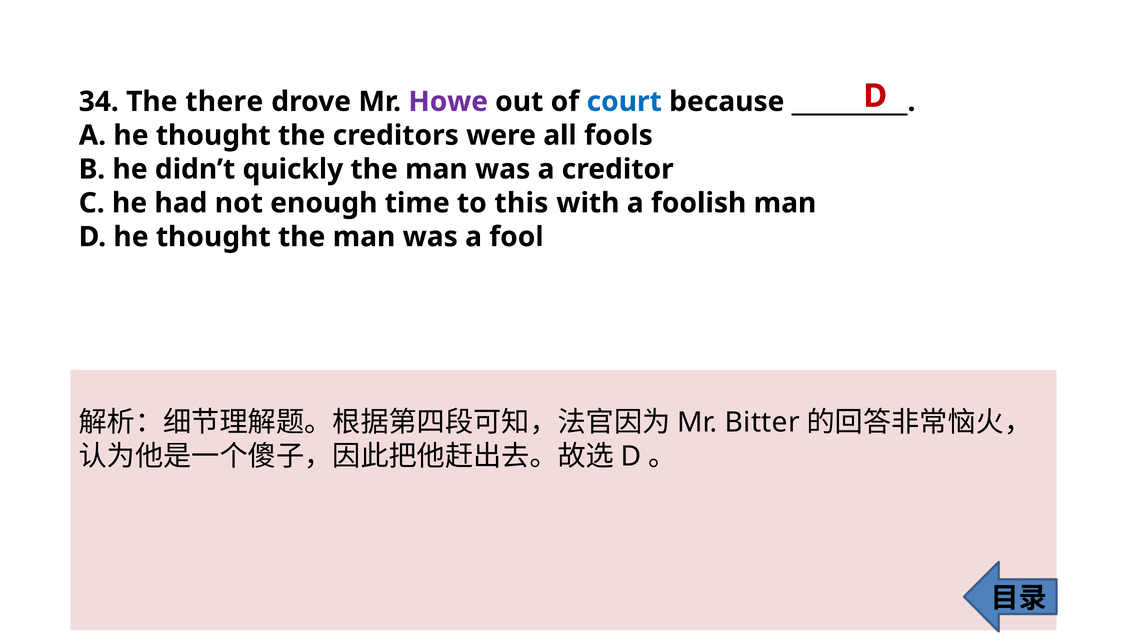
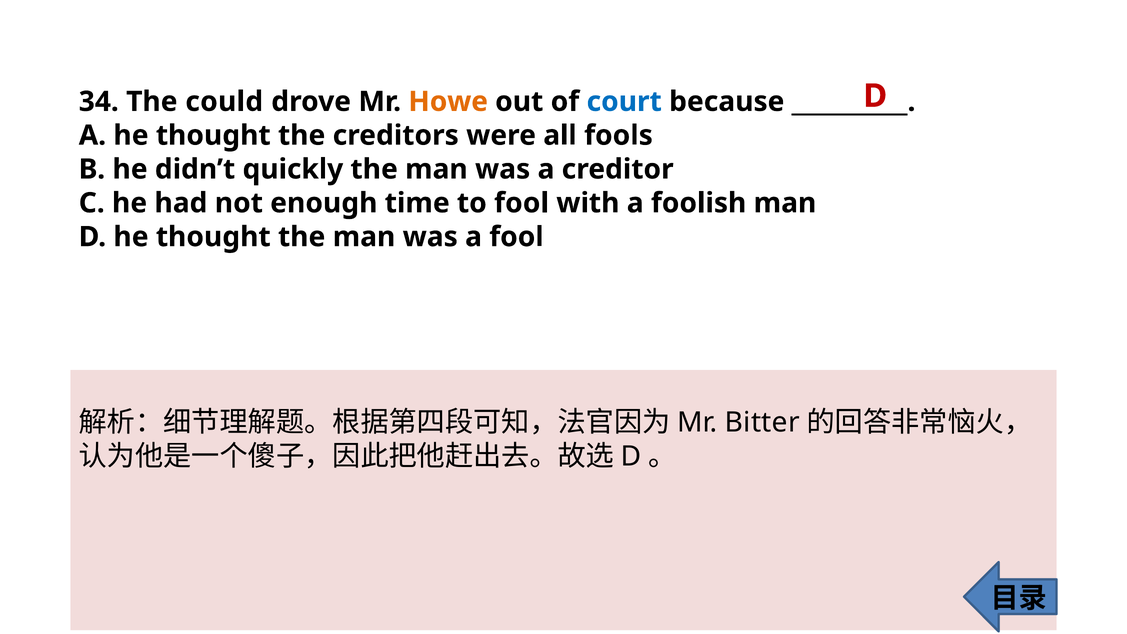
there: there -> could (224, 102)
Howe colour: purple -> orange (448, 102)
to this: this -> fool (522, 203)
